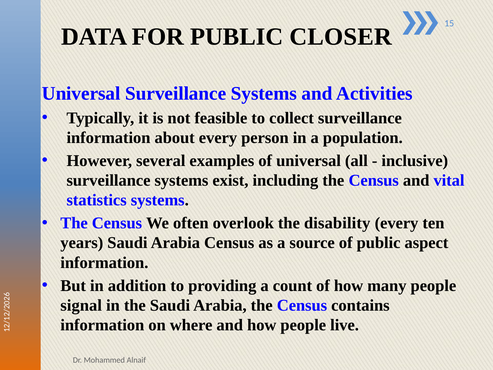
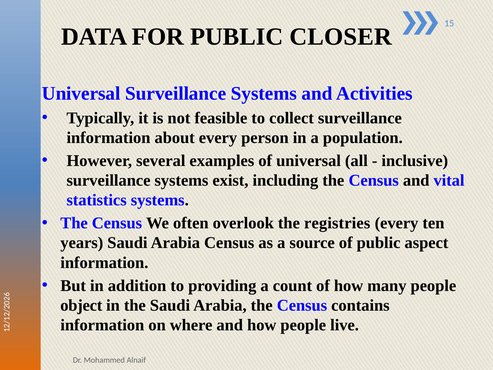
disability: disability -> registries (337, 223)
signal: signal -> object (81, 305)
